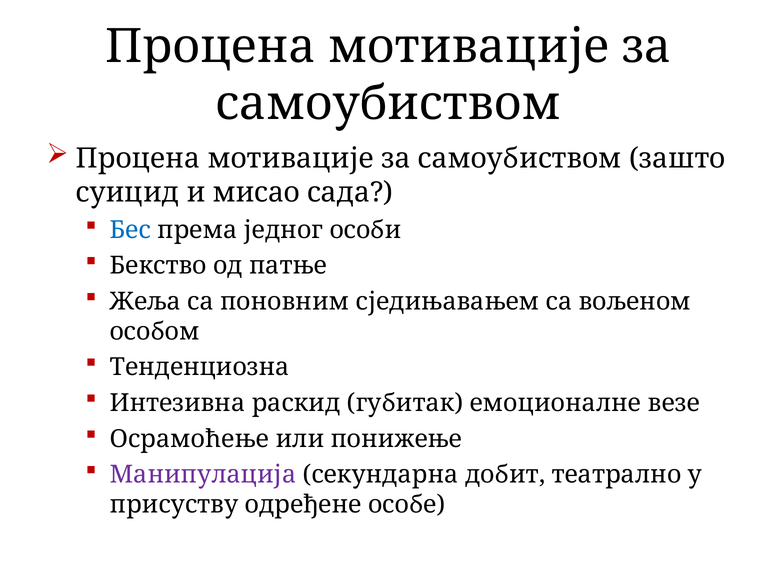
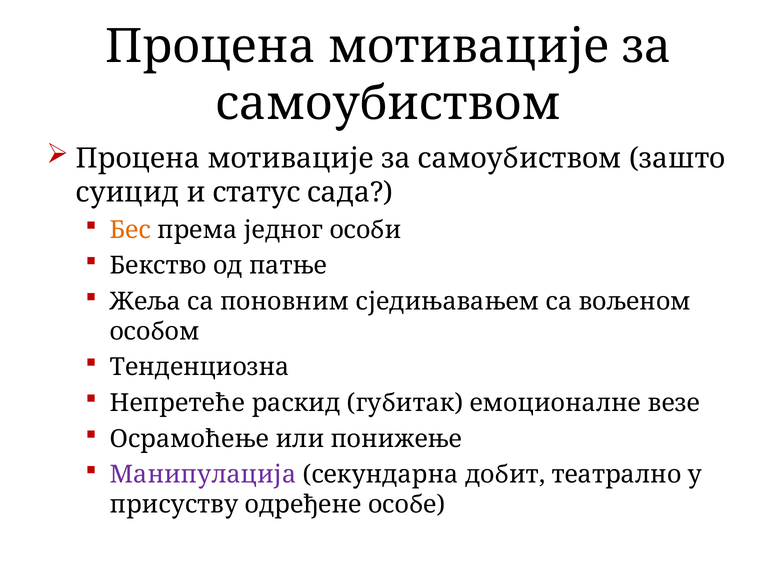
мисао: мисао -> статус (256, 192)
Бес colour: blue -> orange (130, 230)
Интезивна: Интезивна -> Непретеће (177, 403)
